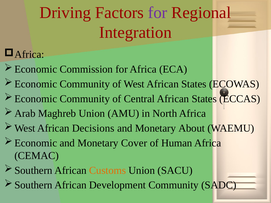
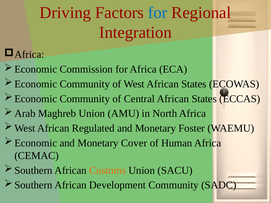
for colour: purple -> blue (158, 13)
Decisions: Decisions -> Regulated (93, 128)
About: About -> Foster (192, 128)
